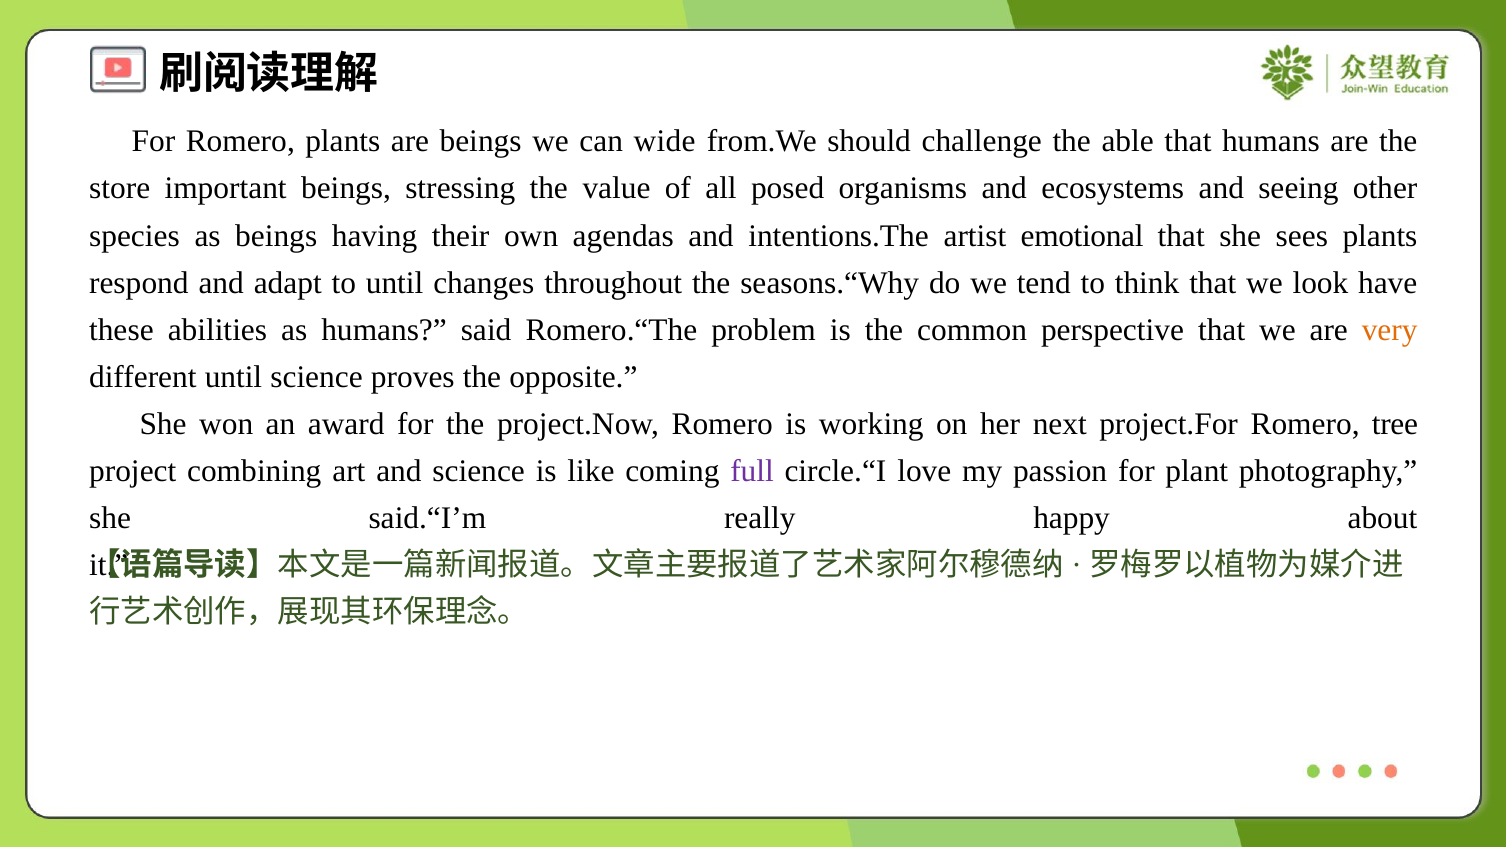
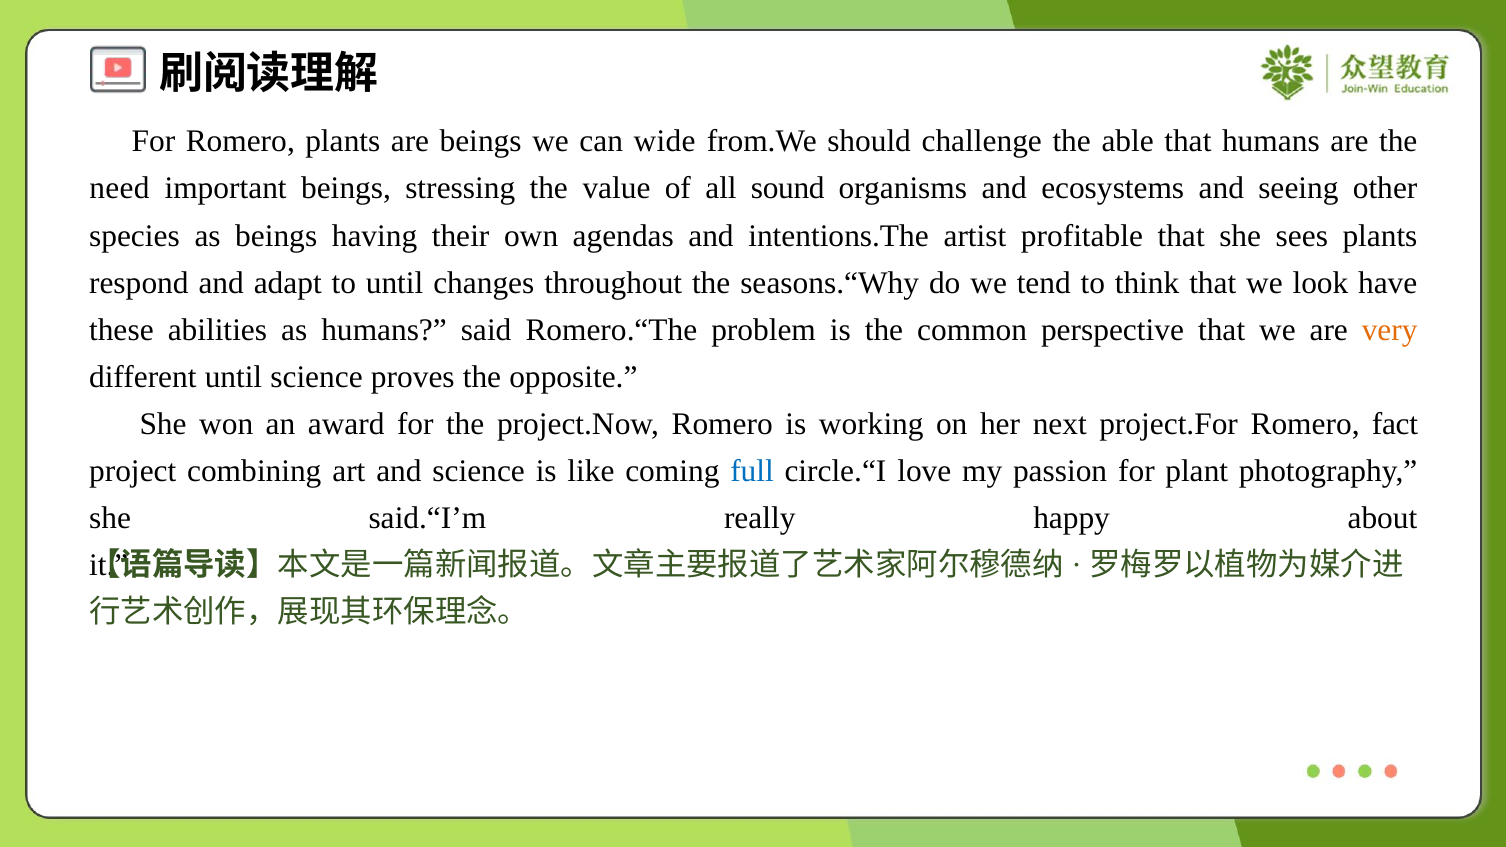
store: store -> need (120, 189)
posed: posed -> sound (788, 189)
emotional: emotional -> profitable (1082, 236)
tree: tree -> fact (1395, 424)
full colour: purple -> blue (752, 471)
